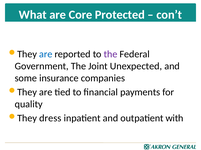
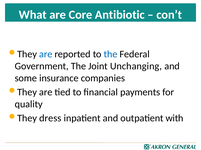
Protected: Protected -> Antibiotic (120, 15)
the colour: purple -> blue (111, 54)
Unexpected: Unexpected -> Unchanging (136, 66)
